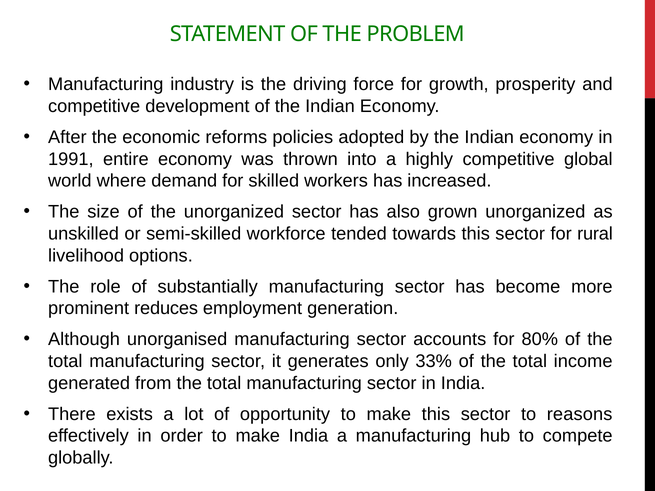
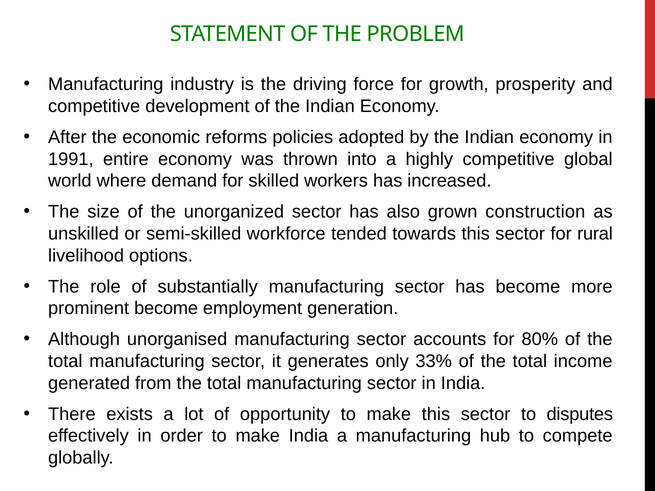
grown unorganized: unorganized -> construction (535, 212)
prominent reduces: reduces -> become (166, 309)
reasons: reasons -> disputes (580, 414)
